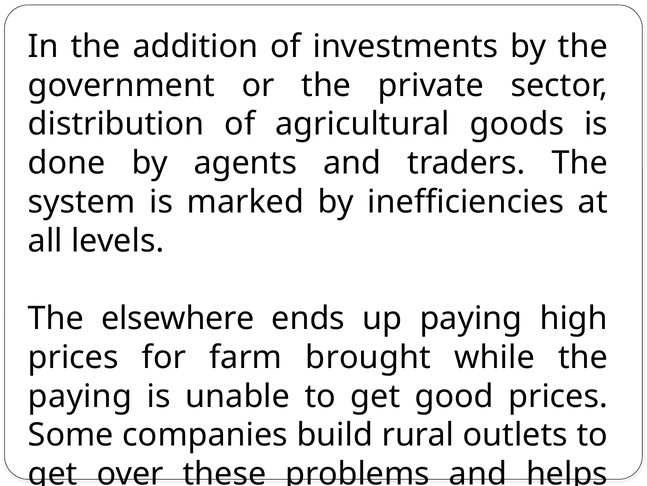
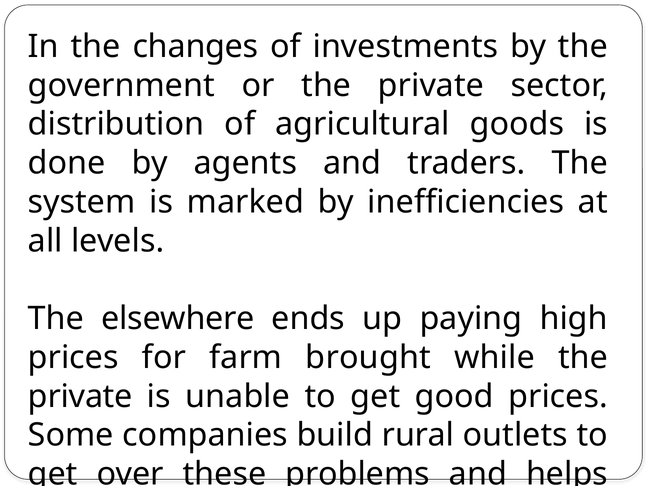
addition: addition -> changes (196, 46)
paying: paying -> private (80, 396)
